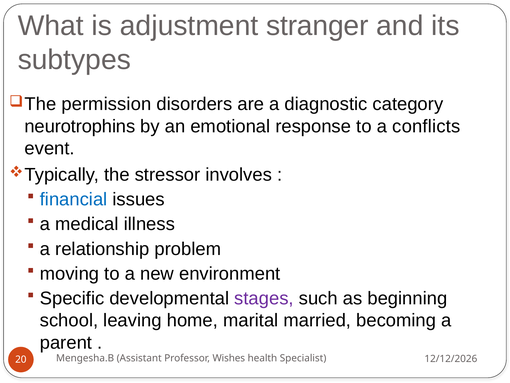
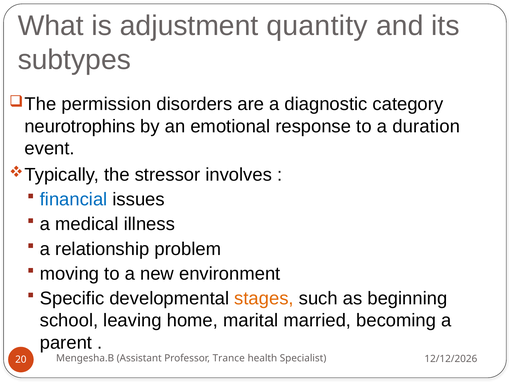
stranger: stranger -> quantity (317, 26)
conflicts: conflicts -> duration (426, 126)
stages colour: purple -> orange (264, 298)
Wishes: Wishes -> Trance (229, 358)
